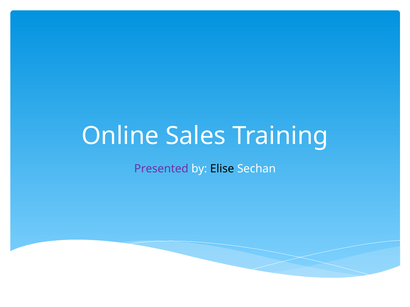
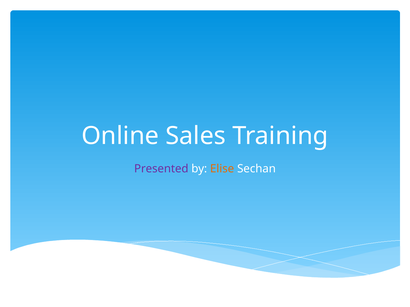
Elise colour: black -> orange (222, 169)
